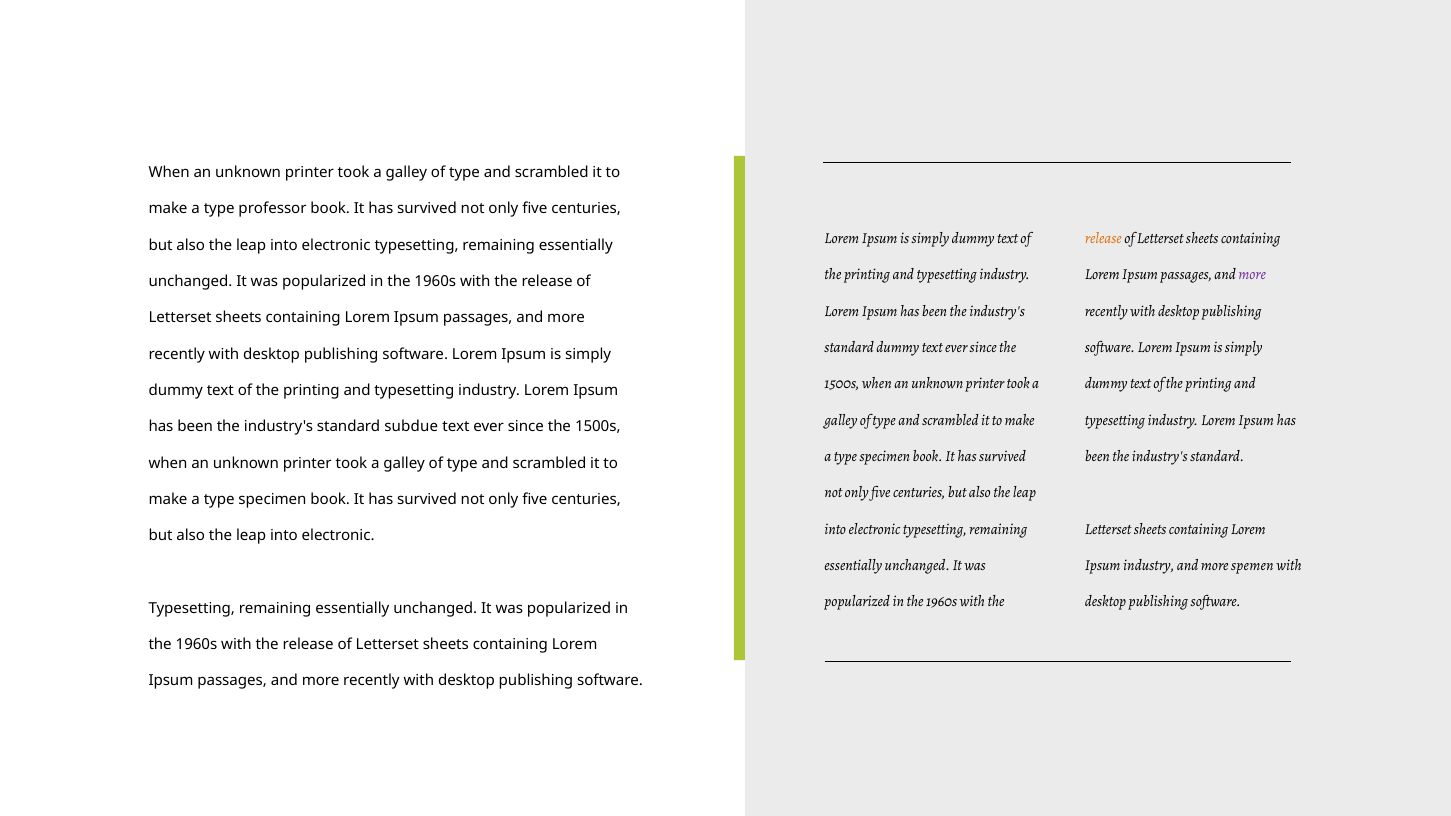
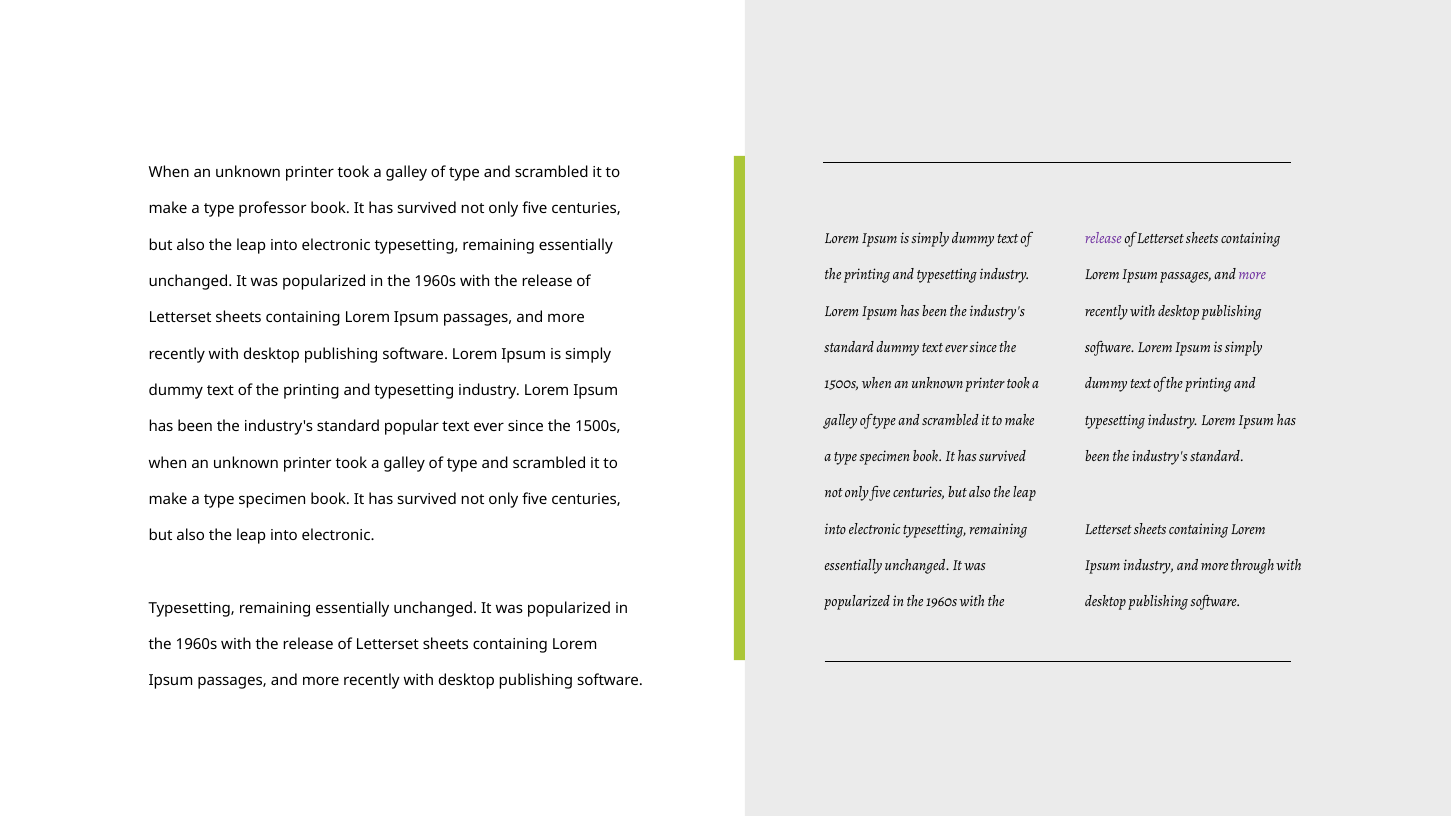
release colour: orange -> purple (1103, 239)
subdue: subdue -> popular (411, 427)
spemen: spemen -> through (1253, 566)
